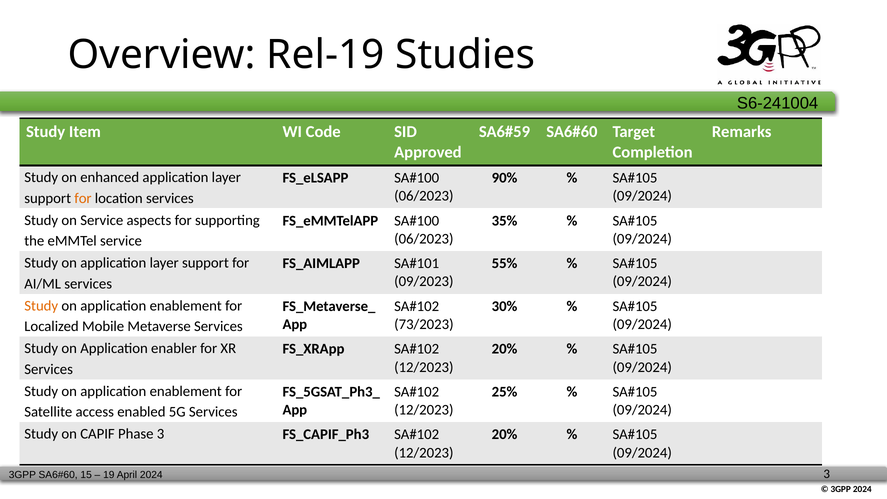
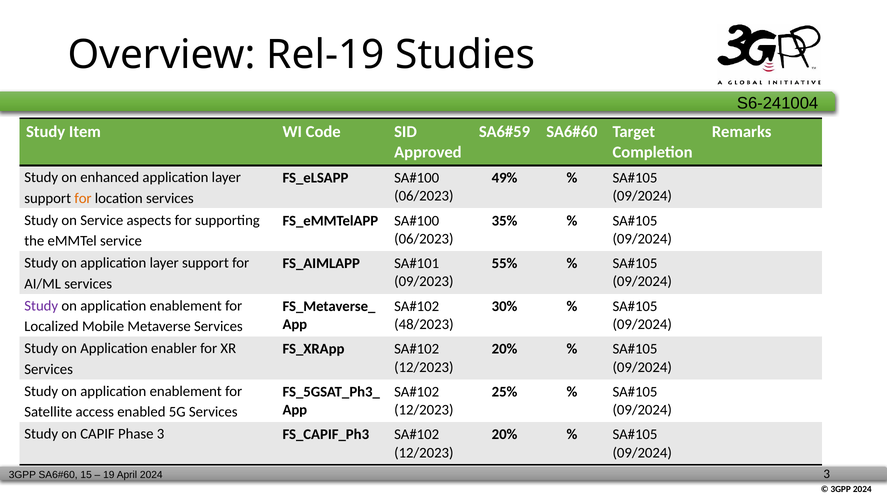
90%: 90% -> 49% (505, 178)
Study colour: orange -> purple (41, 306)
73/2023: 73/2023 -> 48/2023 (424, 324)
